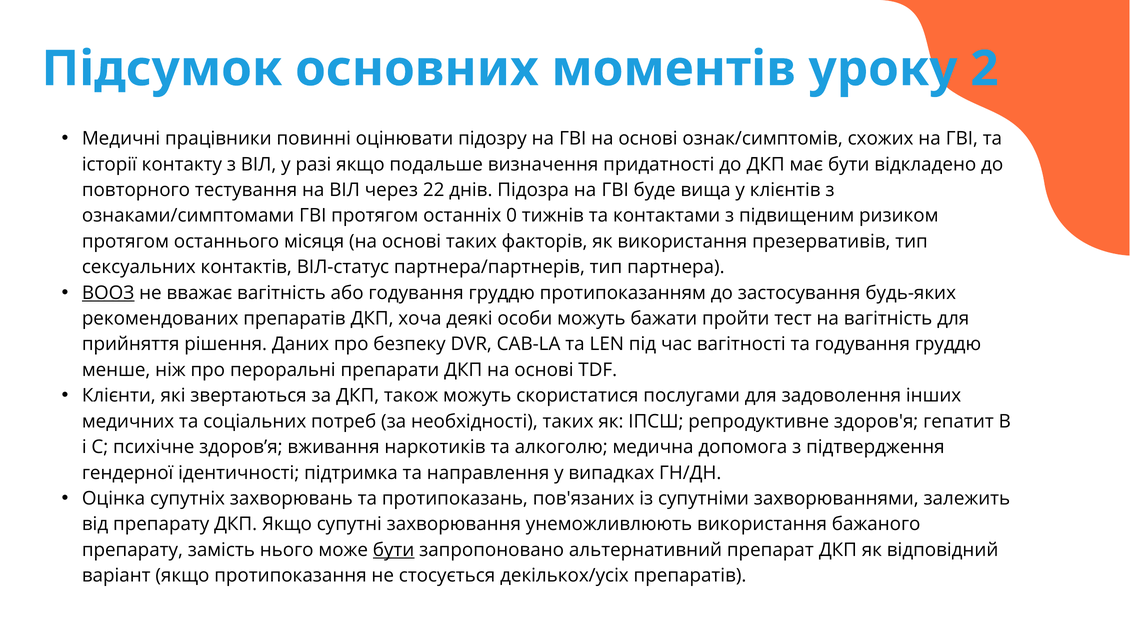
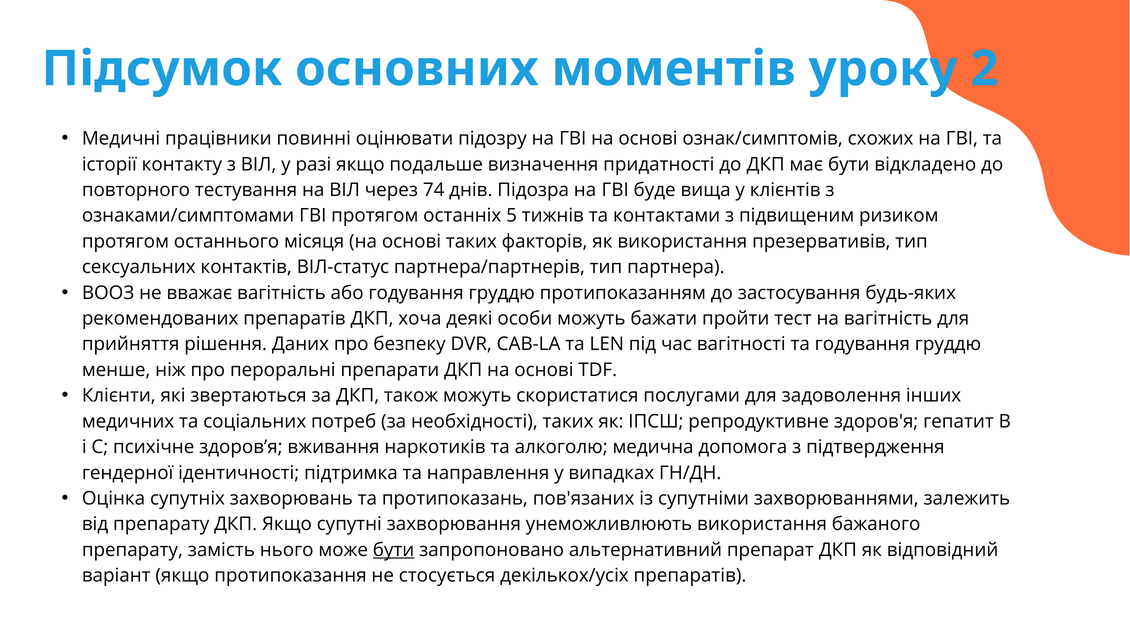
22: 22 -> 74 (434, 190)
0: 0 -> 5 (512, 216)
ВООЗ underline: present -> none (108, 293)
